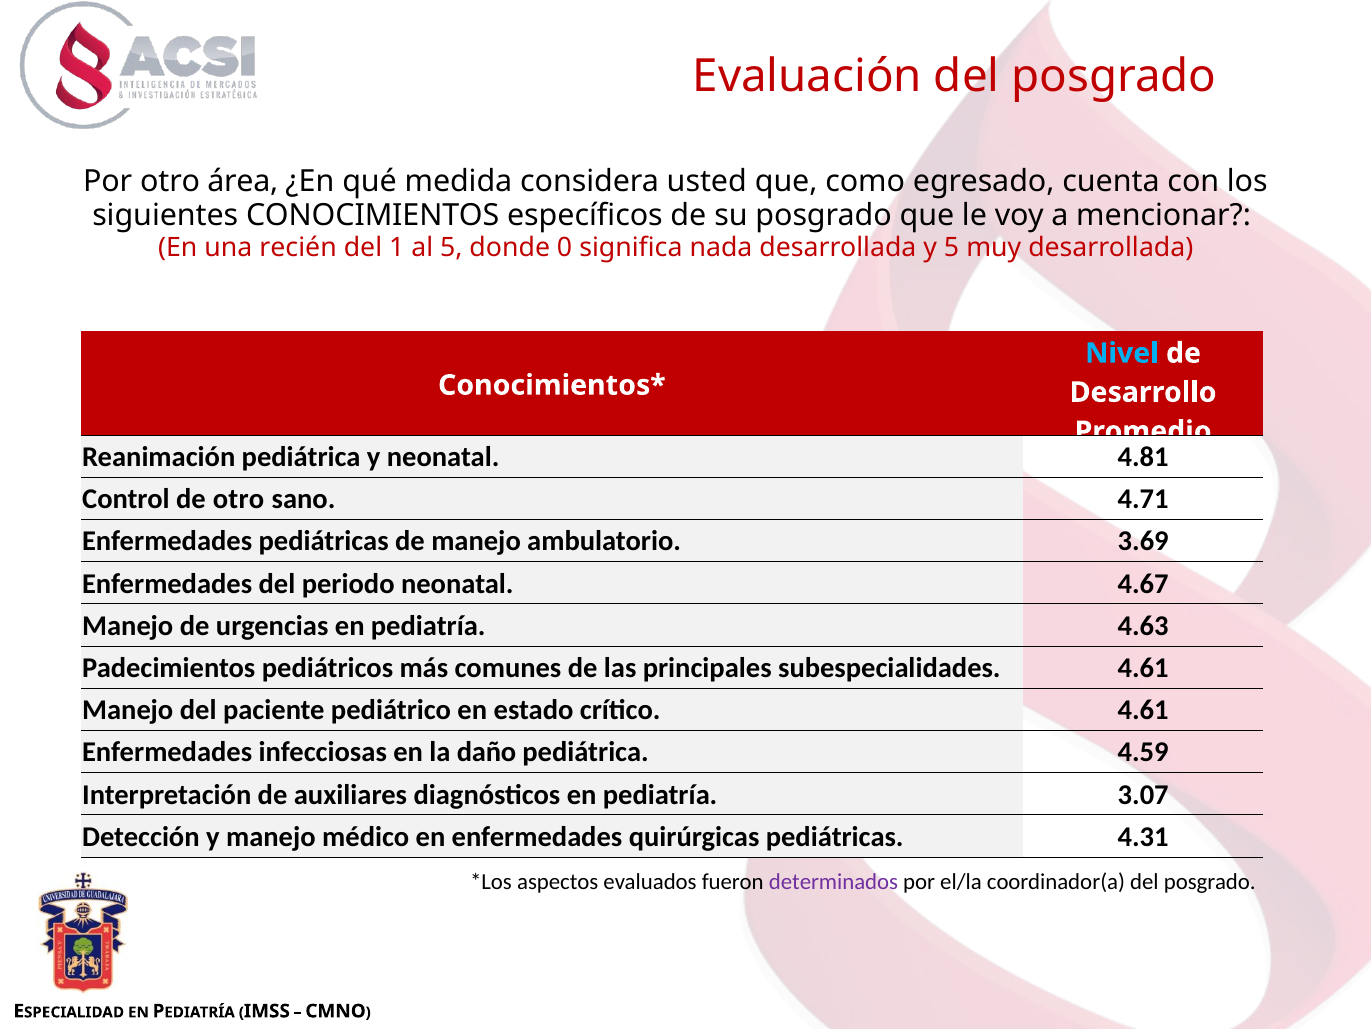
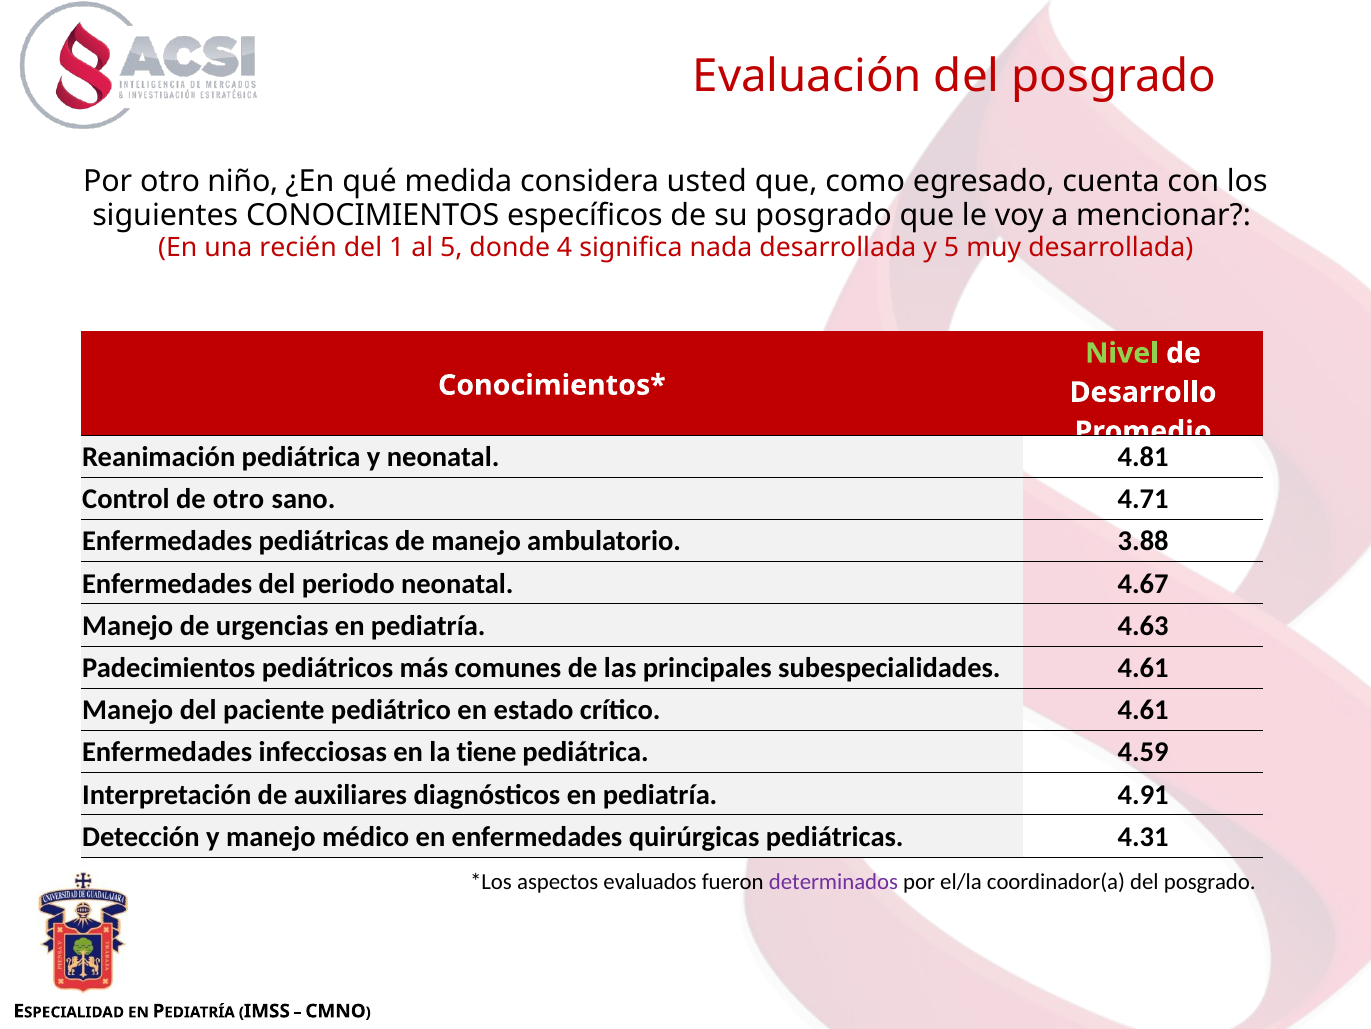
área: área -> niño (243, 182)
0: 0 -> 4 (565, 248)
Nivel colour: light blue -> light green (1122, 353)
3.69: 3.69 -> 3.88 (1143, 541)
daño: daño -> tiene (487, 752)
3.07: 3.07 -> 4.91 (1143, 794)
